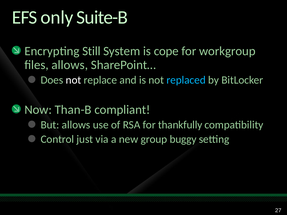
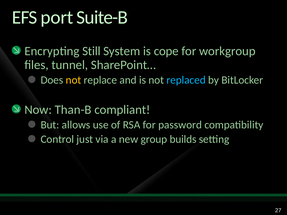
only: only -> port (57, 17)
files allows: allows -> tunnel (70, 65)
not colour: white -> yellow (74, 80)
thankfully: thankfully -> password (180, 125)
buggy: buggy -> builds (183, 139)
